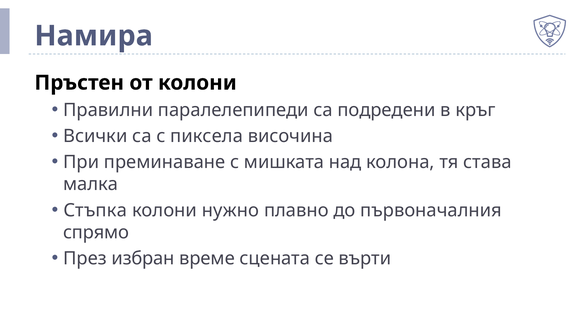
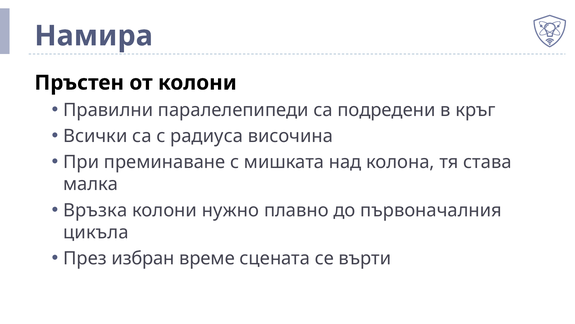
пиксела: пиксела -> радиуса (207, 136)
Стъпка: Стъпка -> Връзка (95, 210)
спрямо: спрямо -> цикъла (96, 232)
